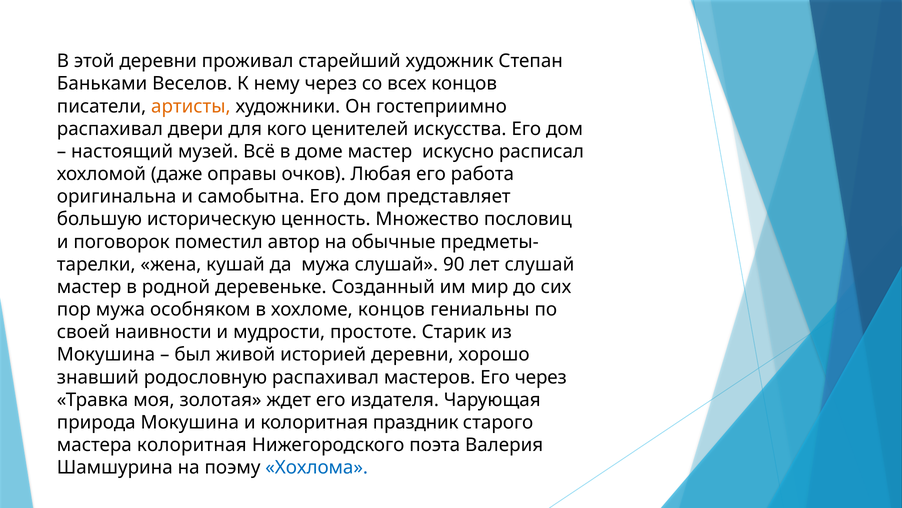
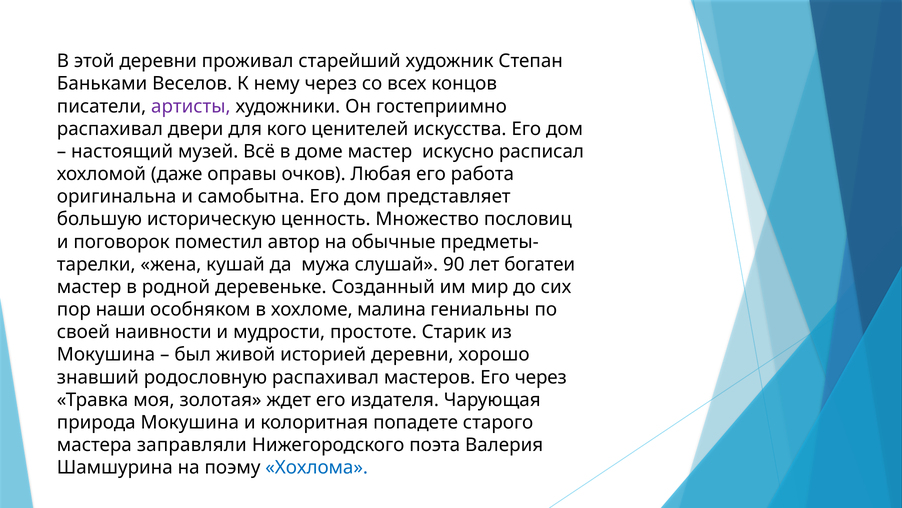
артисты colour: orange -> purple (191, 106)
лет слушай: слушай -> богатеи (540, 264)
пор мужа: мужа -> наши (121, 309)
хохломе концов: концов -> малина (392, 309)
праздник: праздник -> попадете (416, 422)
мастера колоритная: колоритная -> заправляли (192, 445)
